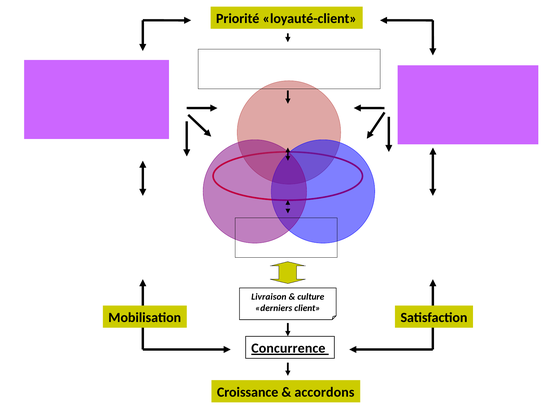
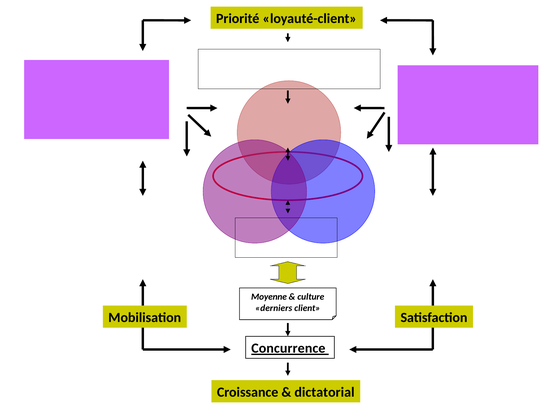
Livraison: Livraison -> Moyenne (269, 297)
accordons: accordons -> dictatorial (324, 393)
